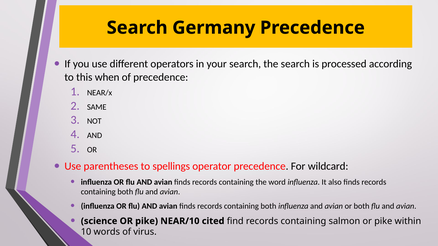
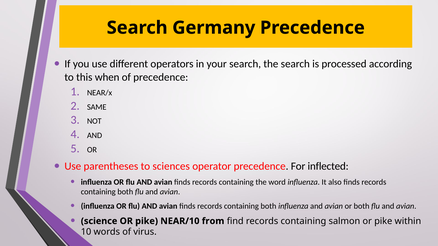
spellings: spellings -> sciences (171, 167)
wildcard: wildcard -> inflected (328, 167)
cited: cited -> from (213, 221)
